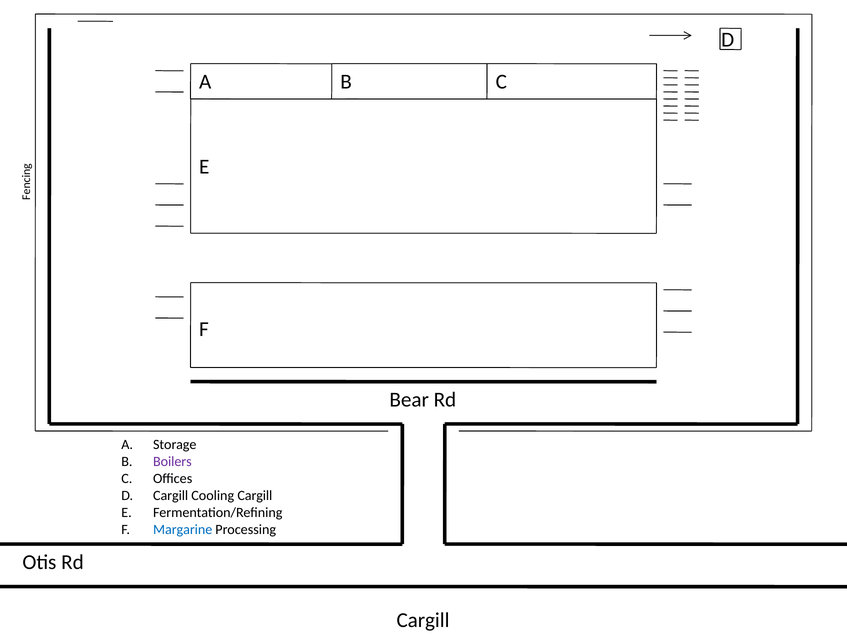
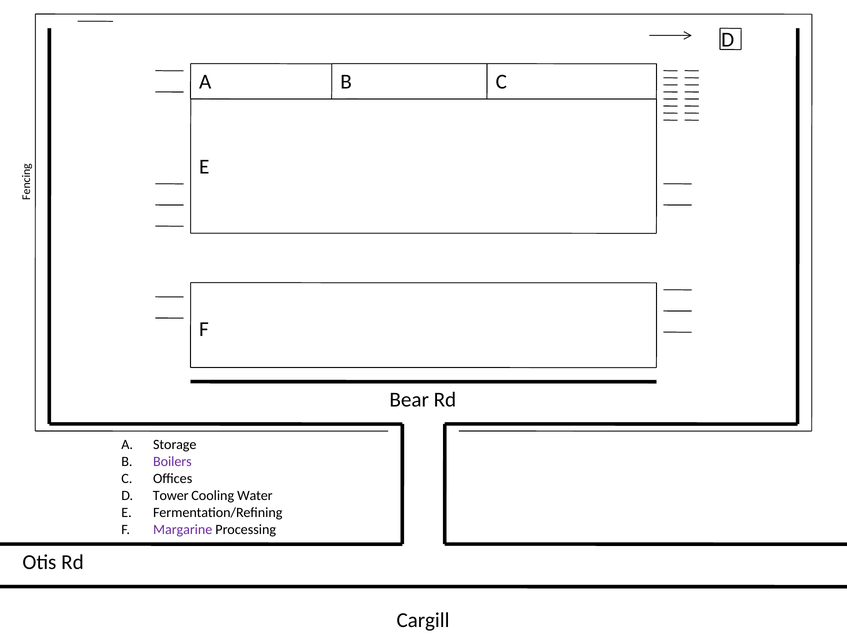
D Cargill: Cargill -> Tower (171, 495)
Cooling Cargill: Cargill -> Water (255, 495)
Margarine colour: blue -> purple (183, 529)
